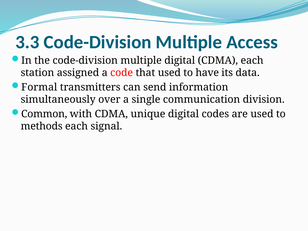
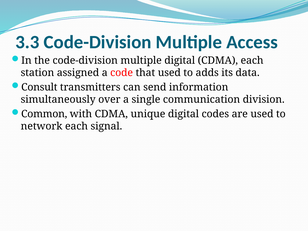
have: have -> adds (207, 73)
Formal: Formal -> Consult (39, 87)
methods: methods -> network (42, 126)
